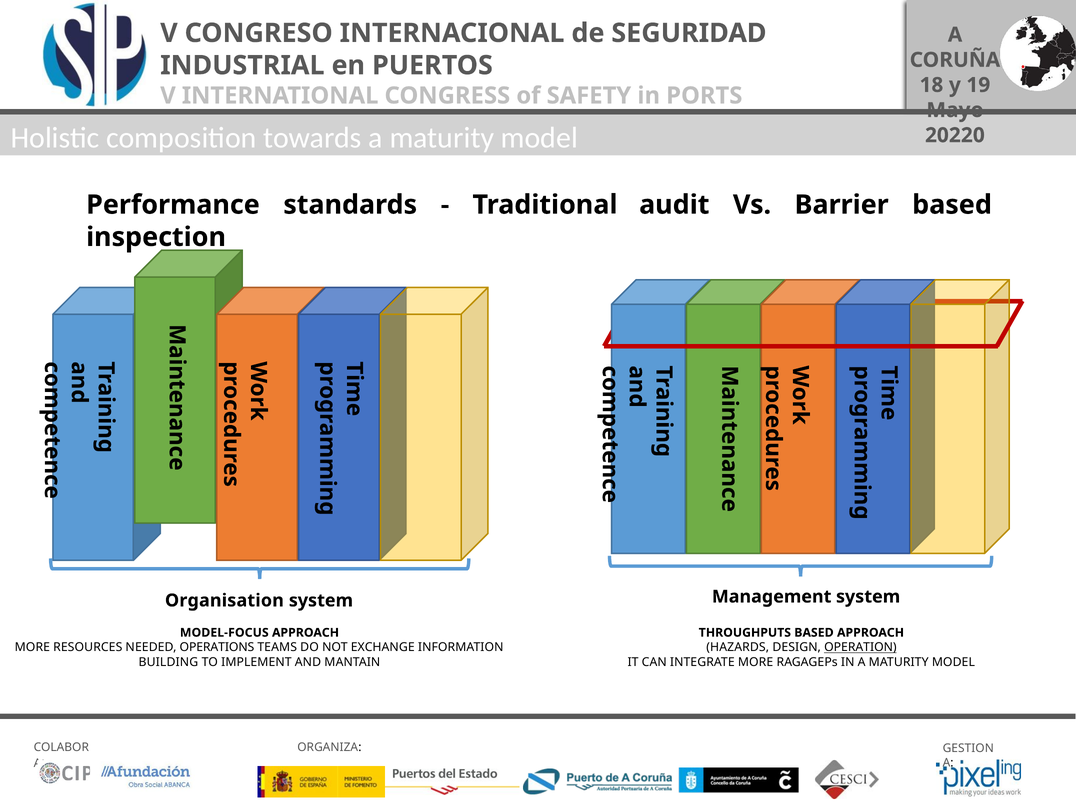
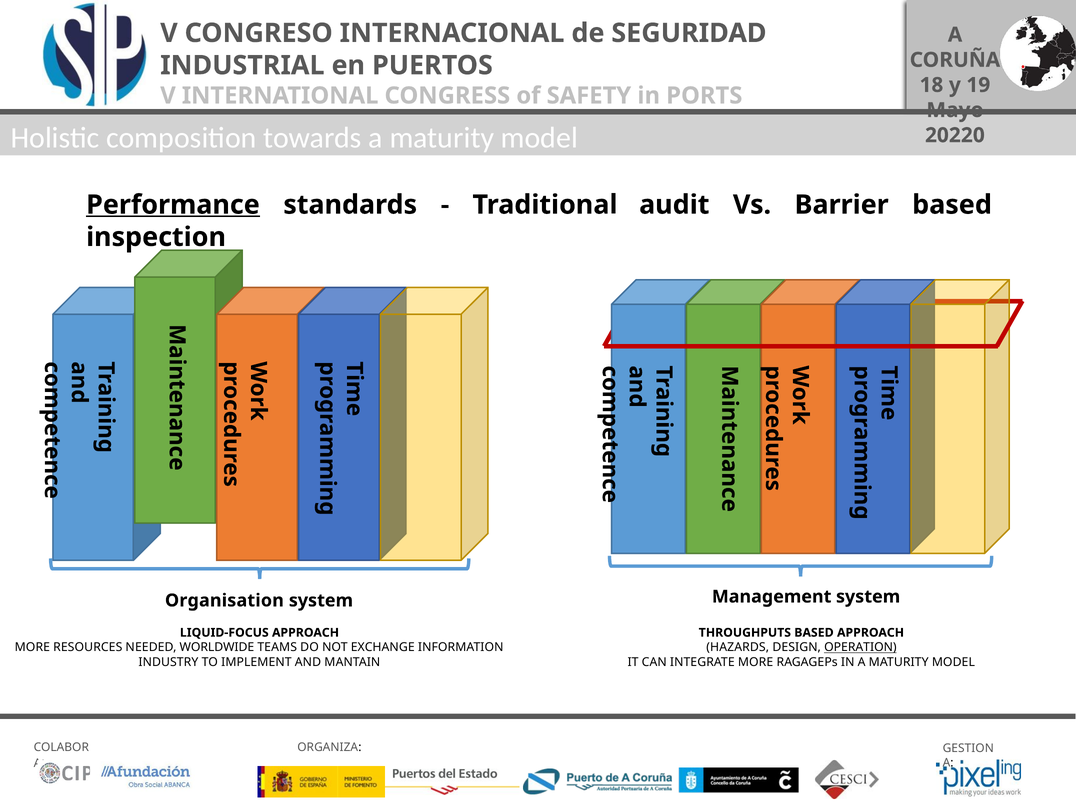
Performance underline: none -> present (173, 205)
MODEL-FOCUS: MODEL-FOCUS -> LIQUID-FOCUS (224, 633)
OPERATIONS: OPERATIONS -> WORLDWIDE (217, 647)
BUILDING: BUILDING -> INDUSTRY (168, 662)
